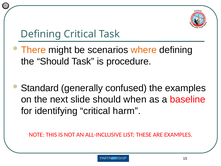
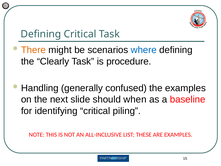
where colour: orange -> blue (144, 50)
the Should: Should -> Clearly (53, 61)
Standard: Standard -> Handling (40, 88)
harm: harm -> piling (127, 111)
